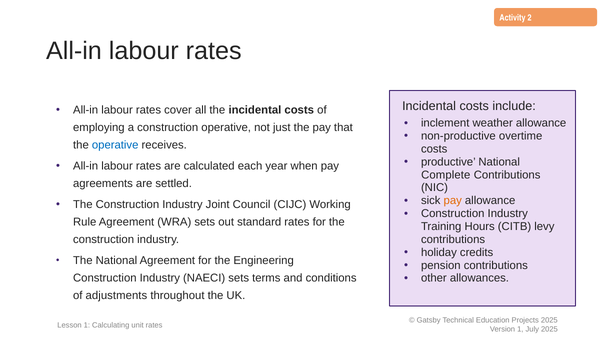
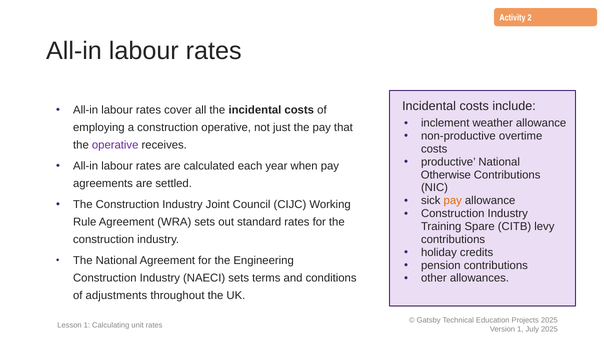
operative colour: blue -> purple (115, 145)
Complete: Complete -> Otherwise (446, 175)
Hours: Hours -> Spare (480, 226)
